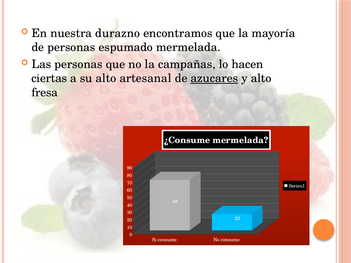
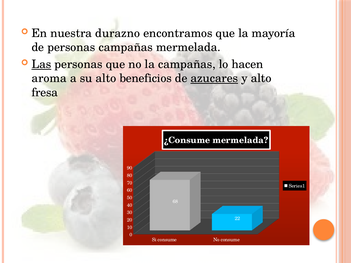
personas espumado: espumado -> campañas (126, 47)
Las underline: none -> present (41, 64)
ciertas: ciertas -> aroma (49, 78)
artesanal: artesanal -> beneficios (146, 78)
